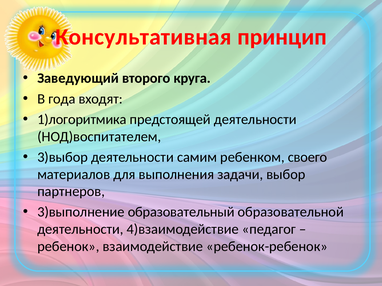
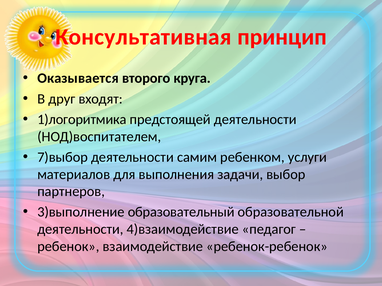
Заведующий: Заведующий -> Оказывается (78, 78)
года: года -> друг (62, 99)
3)выбор: 3)выбор -> 7)выбор (63, 157)
своего: своего -> услуги (307, 157)
